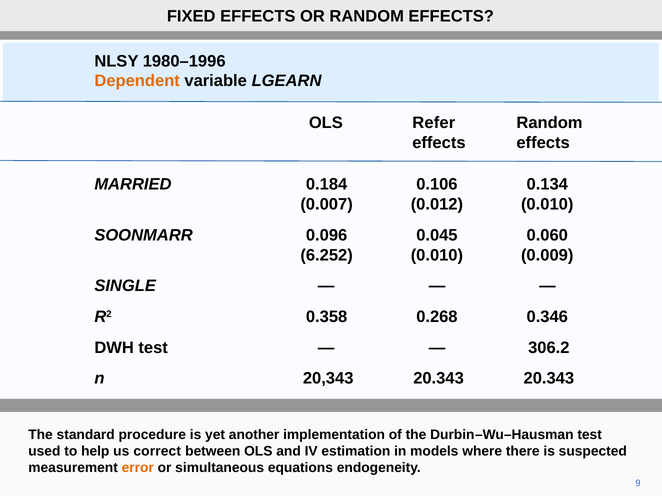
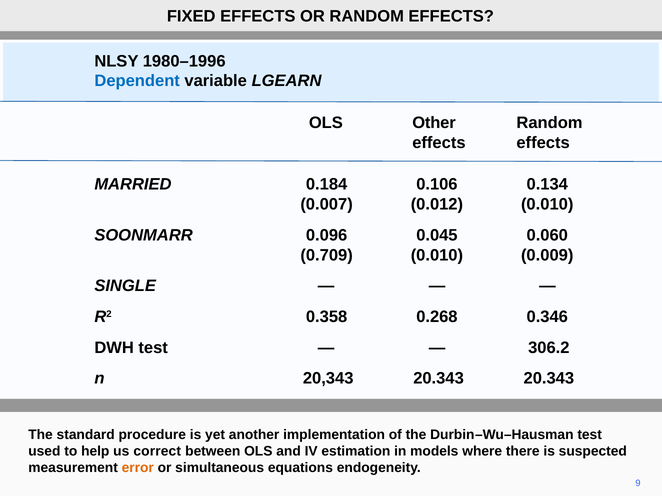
Dependent colour: orange -> blue (137, 81)
Refer: Refer -> Other (434, 123)
6.252: 6.252 -> 0.709 (327, 255)
